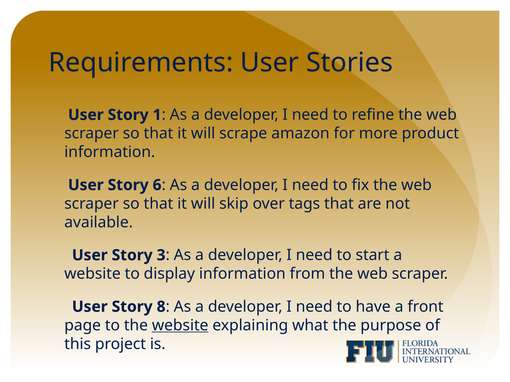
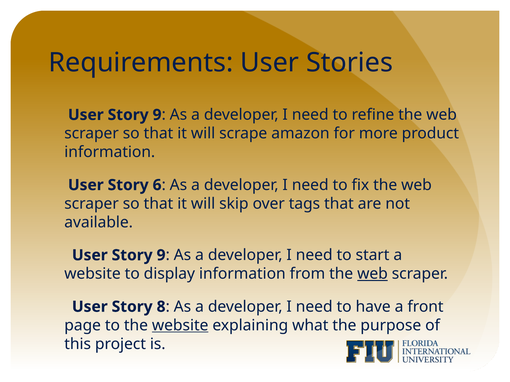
1: 1 -> 9 (157, 115)
3: 3 -> 9 (161, 256)
web underline: none -> present (372, 274)
